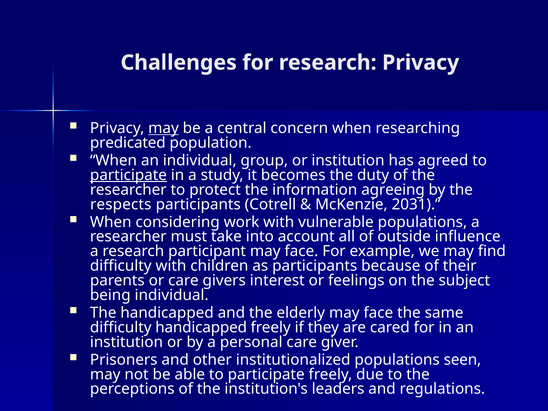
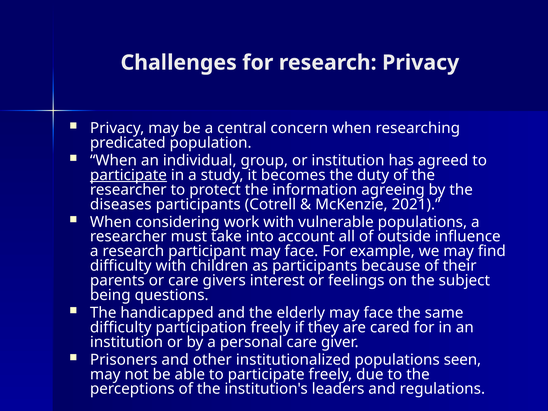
may underline: present -> none (164, 128)
respects: respects -> diseases (121, 204)
2031: 2031 -> 2021 (416, 204)
being individual: individual -> questions (172, 295)
difficulty handicapped: handicapped -> participation (201, 327)
